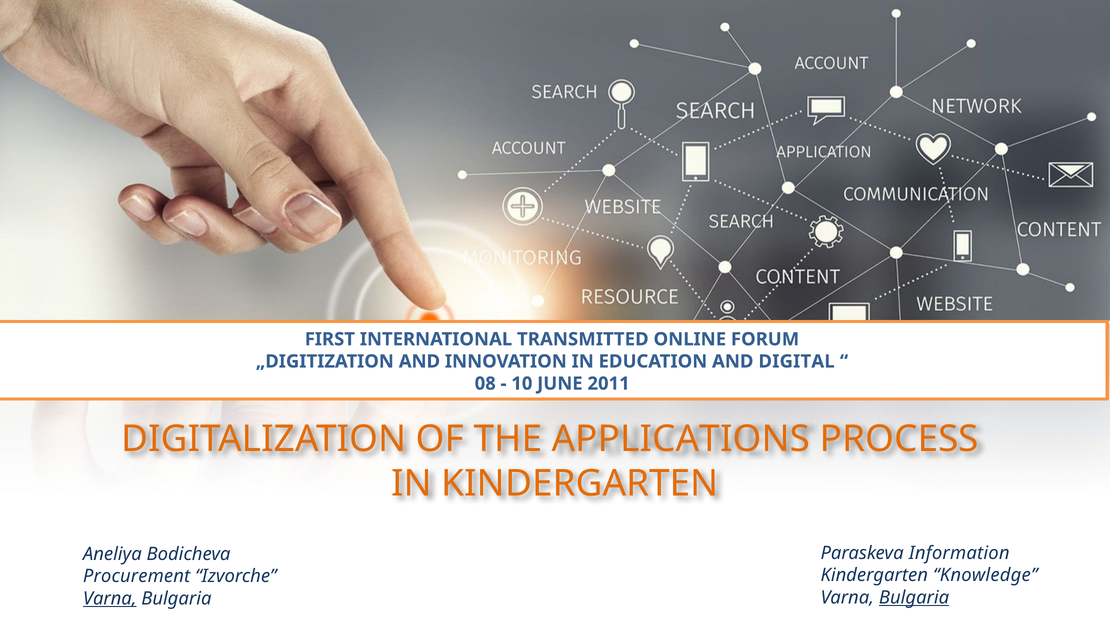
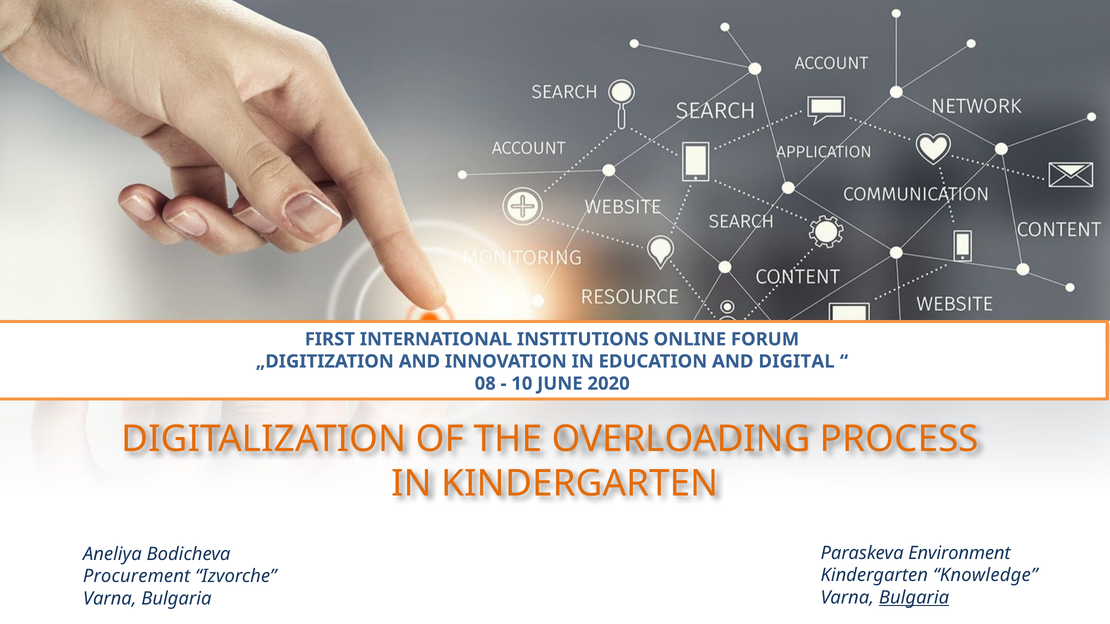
TRANSMITTED: TRANSMITTED -> INSTITUTIONS (583, 339)
2011: 2011 -> 2020 (609, 384)
APPLICATIONS: APPLICATIONS -> OVERLOADING (681, 439)
Information: Information -> Environment (959, 553)
Varna underline: present -> none (110, 599)
